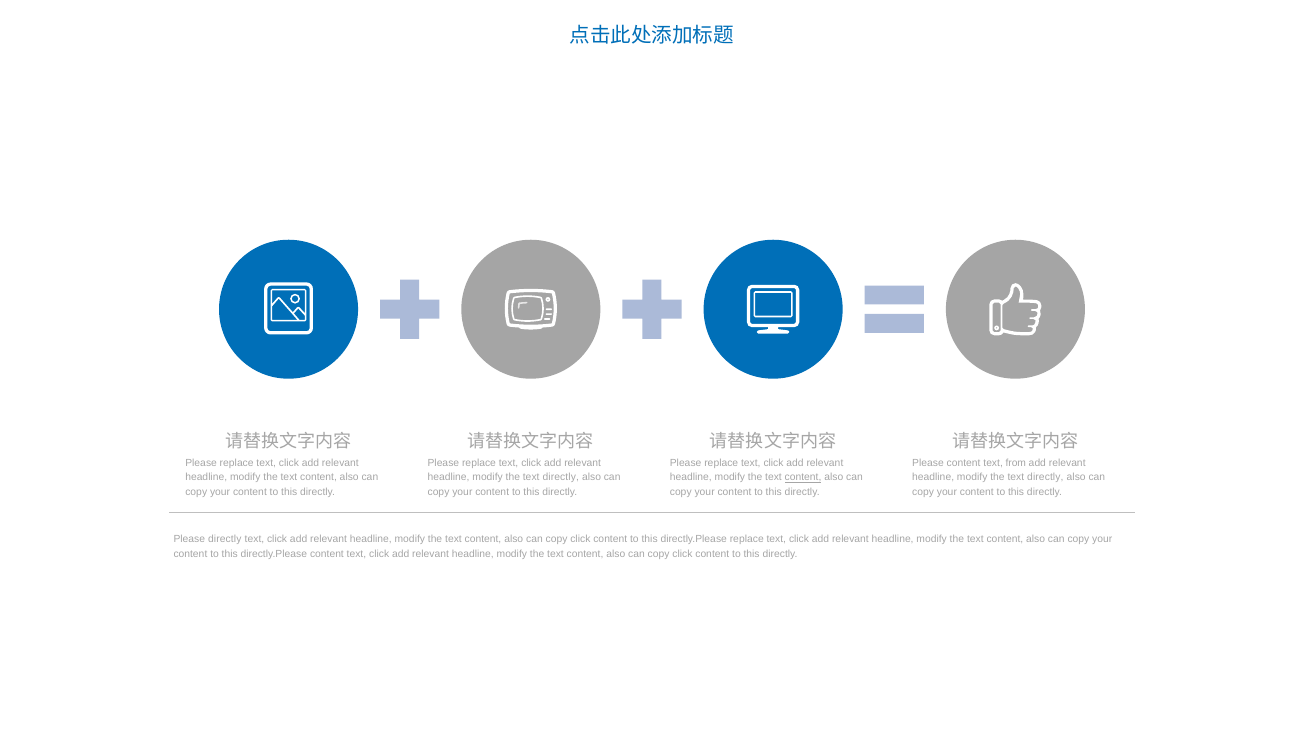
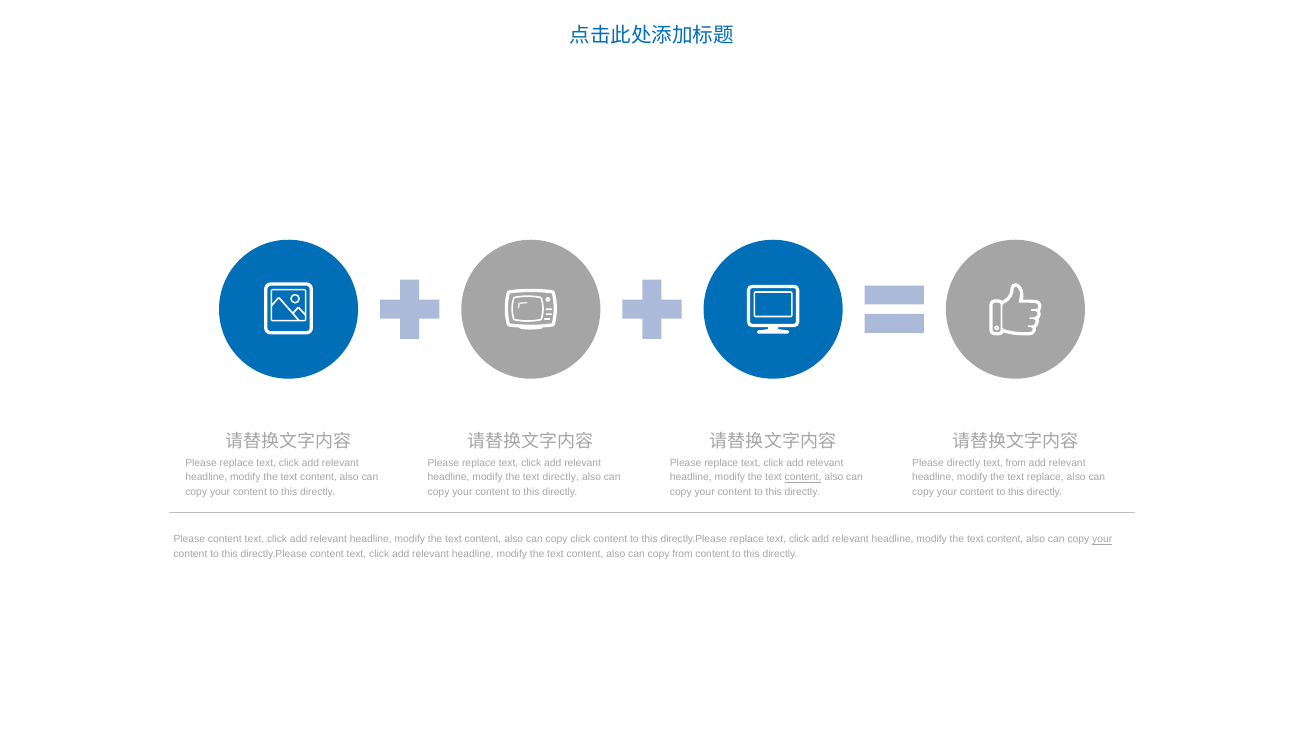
Please content: content -> directly (963, 463)
directly: directly -> replace (1045, 478)
Please directly: directly -> content (225, 540)
your underline: none -> present (1102, 540)
click: click -> from (683, 555)
